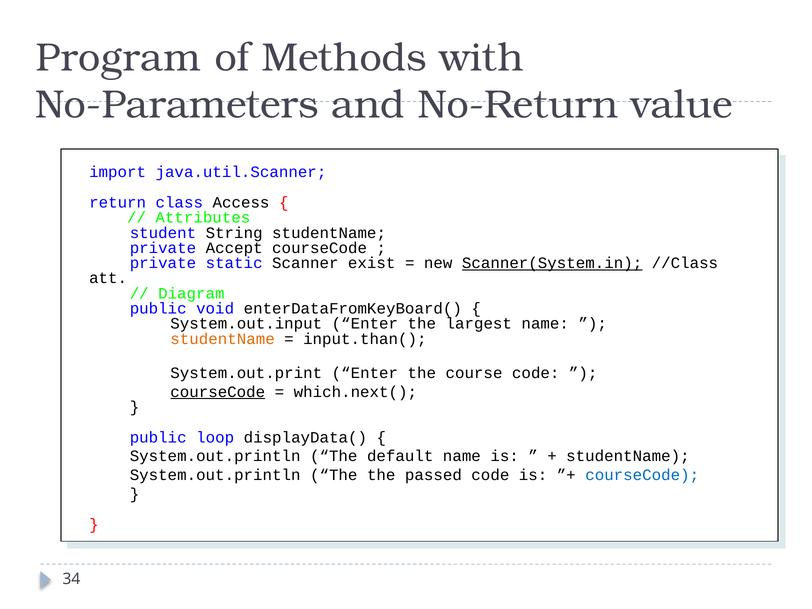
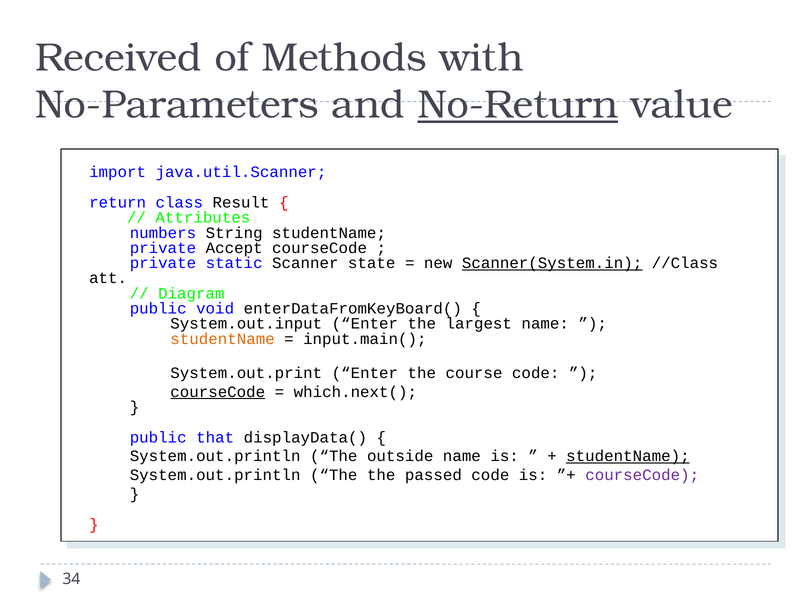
Program: Program -> Received (118, 57)
No-Return underline: none -> present (518, 105)
Access: Access -> Result (241, 203)
student: student -> numbers (163, 233)
exist: exist -> state (372, 263)
input.than(: input.than( -> input.main( (365, 339)
loop: loop -> that (215, 437)
default: default -> outside (400, 456)
studentName underline: none -> present (628, 456)
courseCode colour: blue -> purple (642, 475)
